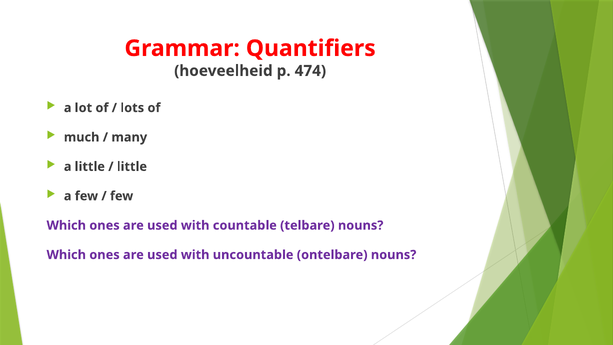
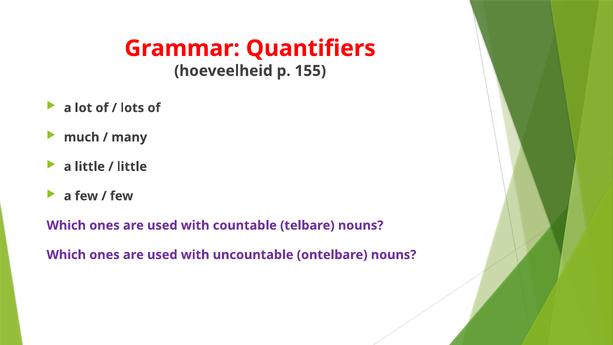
474: 474 -> 155 (310, 71)
